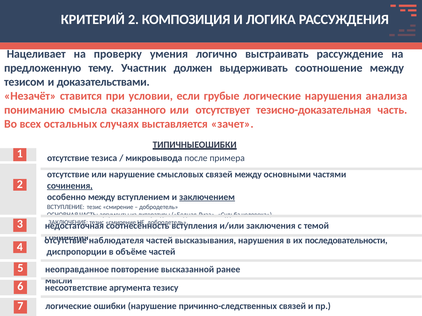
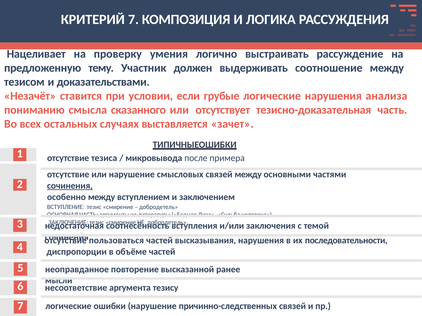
КРИТЕРИЙ 2: 2 -> 7 (133, 20)
заключением underline: present -> none (207, 197)
наблюдателя: наблюдателя -> пользоваться (116, 241)
